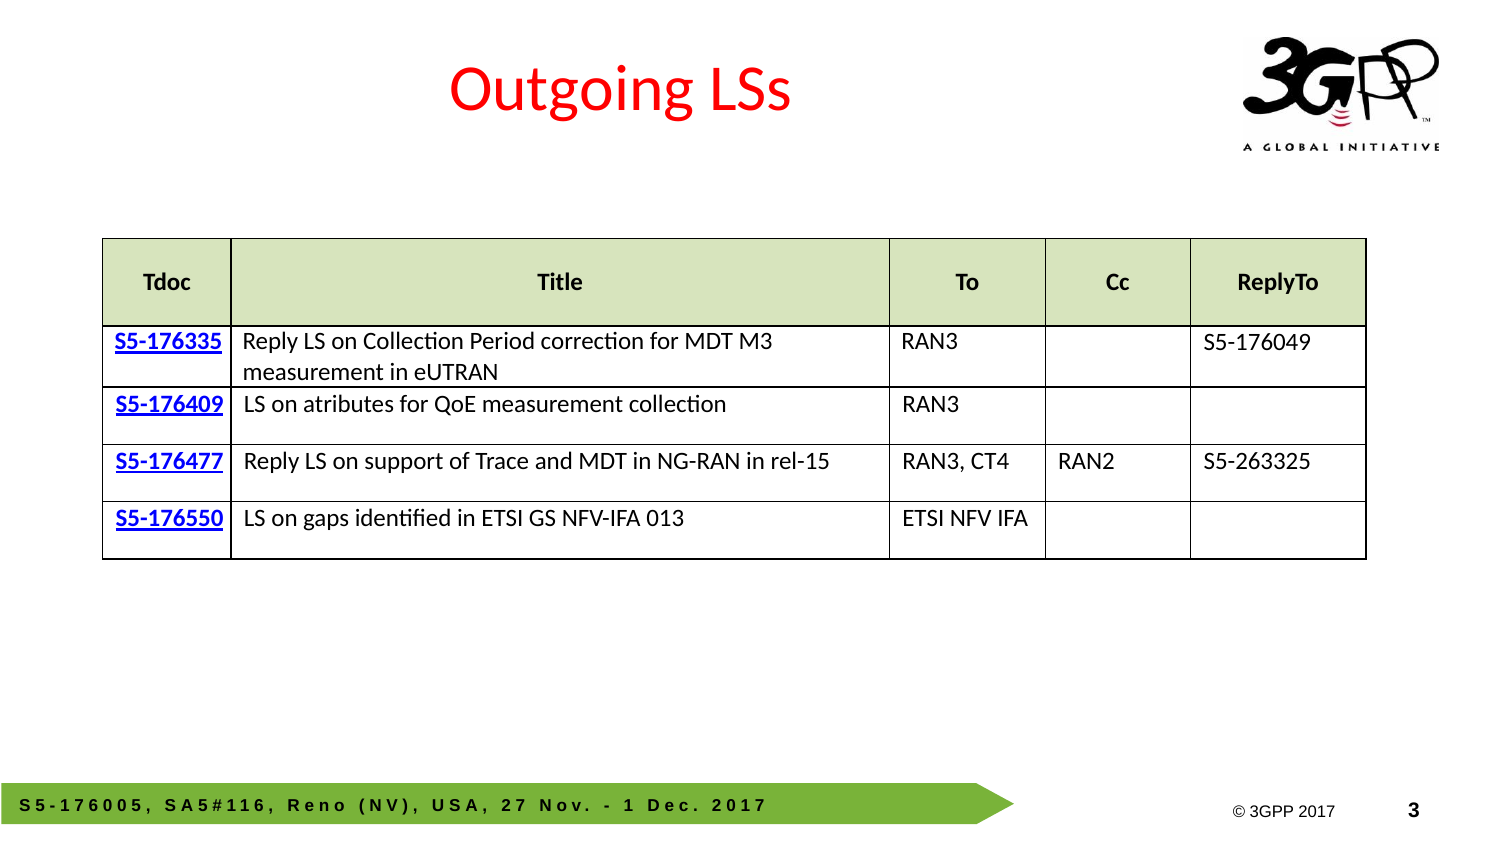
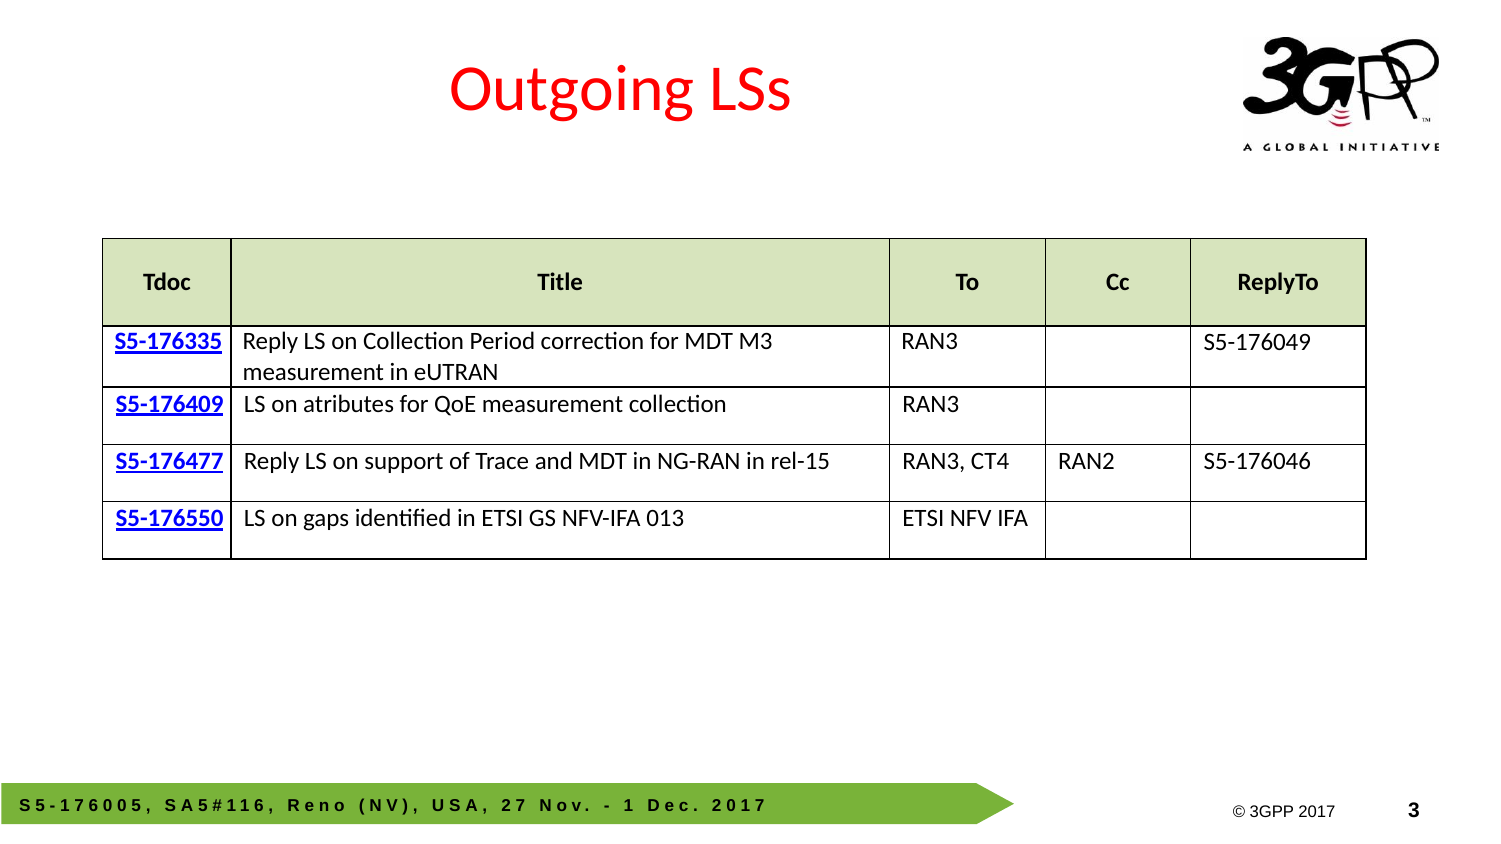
S5-263325: S5-263325 -> S5-176046 (1257, 461)
